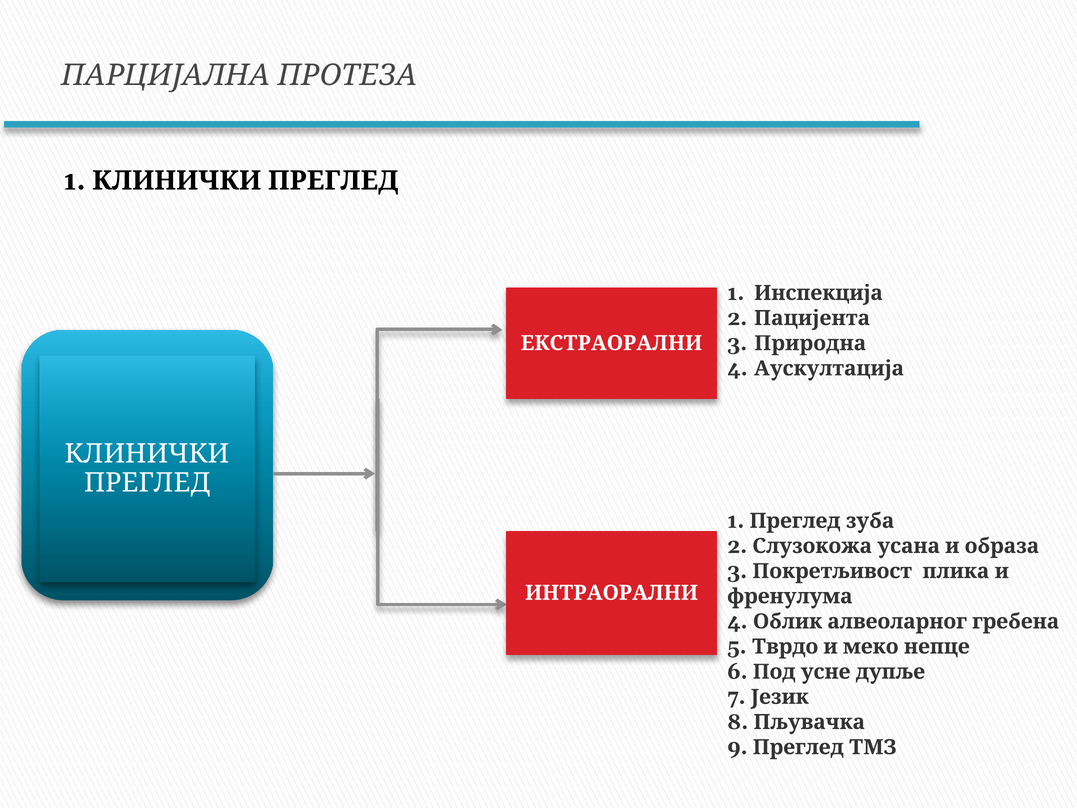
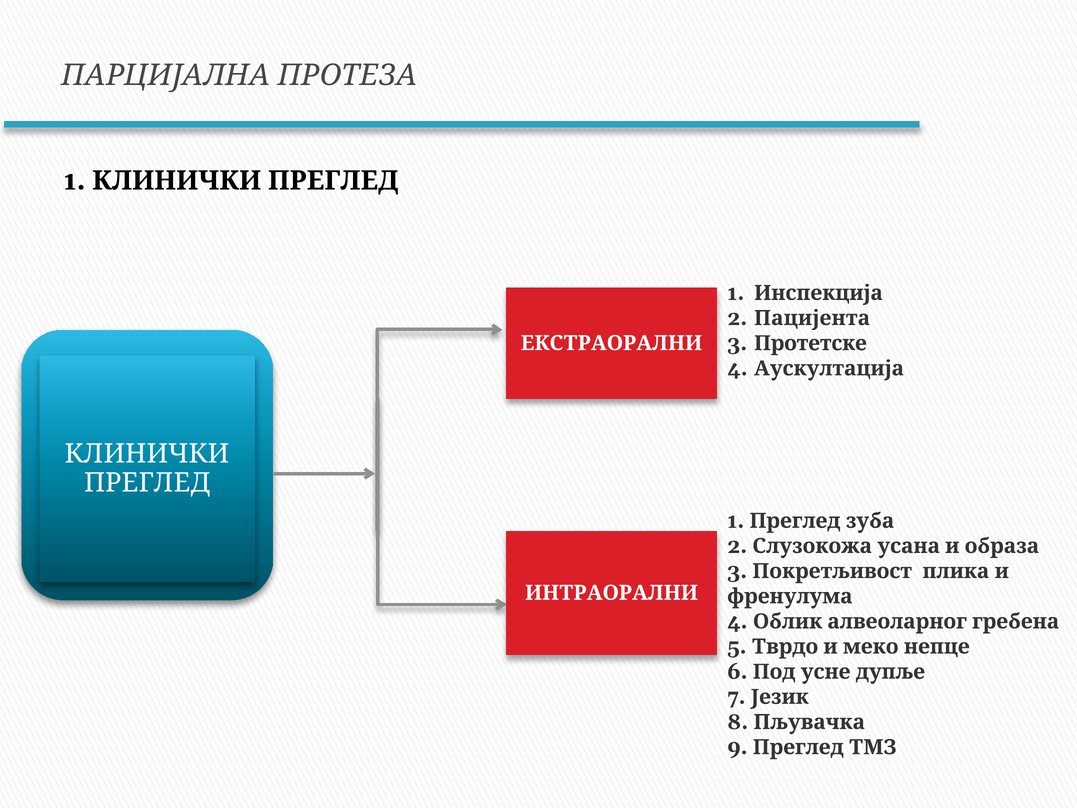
Природна: Природна -> Протетске (810, 343)
